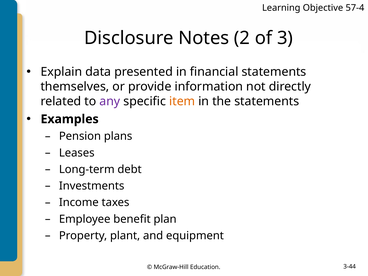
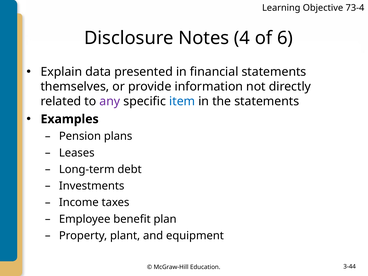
57-4: 57-4 -> 73-4 (355, 8)
2: 2 -> 4 (242, 38)
3: 3 -> 6 (285, 38)
item colour: orange -> blue (182, 101)
